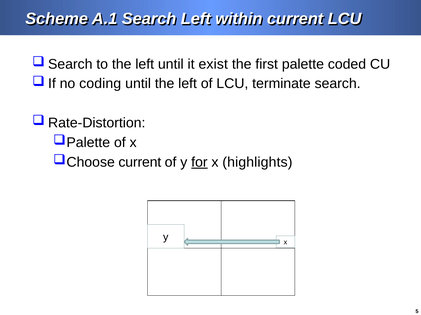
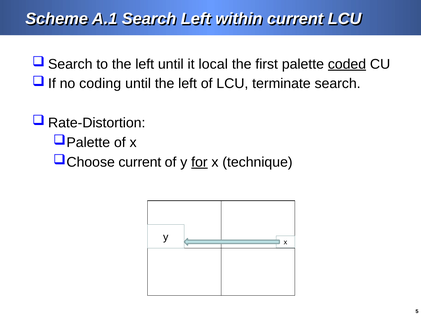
exist: exist -> local (213, 64)
coded underline: none -> present (347, 64)
highlights: highlights -> technique (257, 162)
